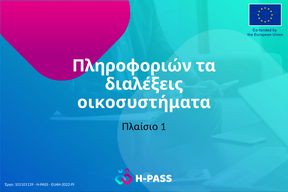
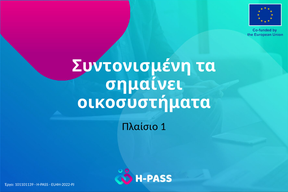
Πληροφοριών: Πληροφοριών -> Συντονισμένη (132, 66)
διαλέξεις: διαλέξεις -> σημαίνει (144, 84)
